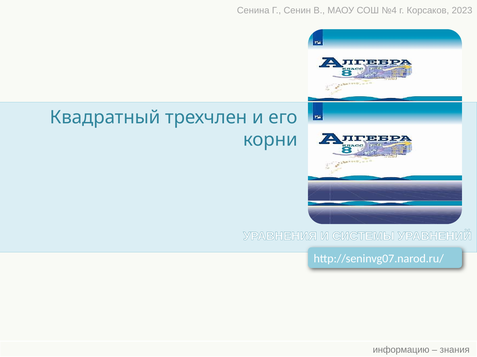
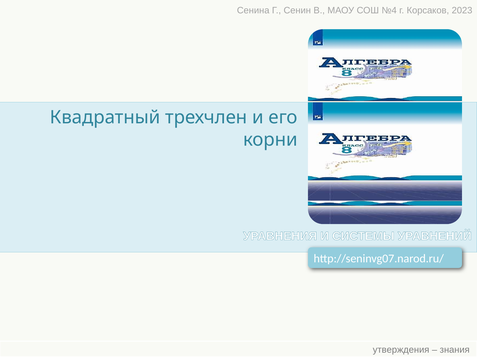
информацию: информацию -> утверждения (401, 350)
